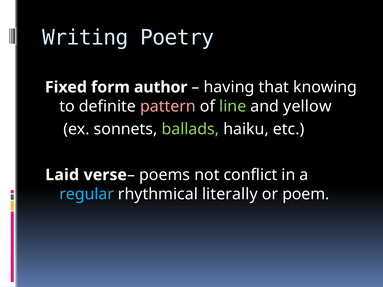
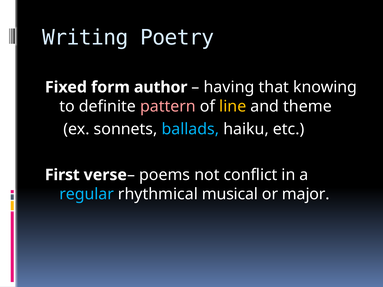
line colour: light green -> yellow (233, 106)
yellow: yellow -> theme (307, 106)
ballads colour: light green -> light blue (190, 129)
Laid: Laid -> First (62, 175)
literally: literally -> musical (230, 194)
poem: poem -> major (306, 194)
